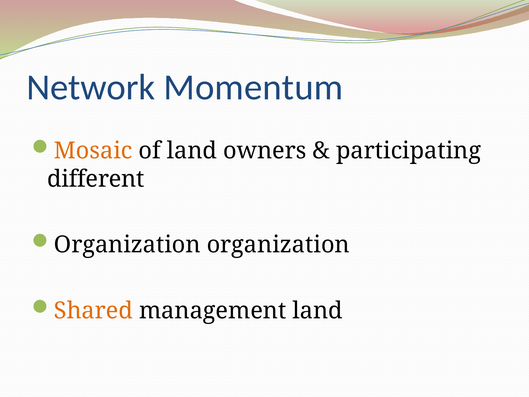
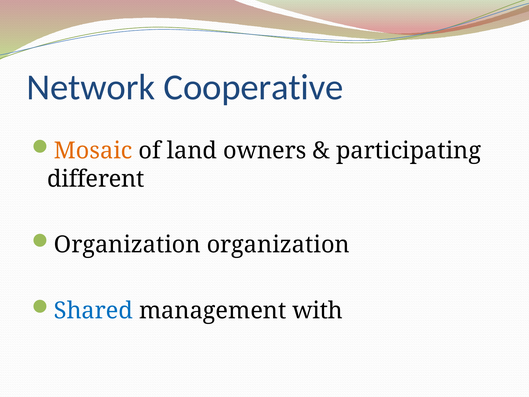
Momentum: Momentum -> Cooperative (254, 87)
Shared colour: orange -> blue (93, 311)
management land: land -> with (318, 311)
